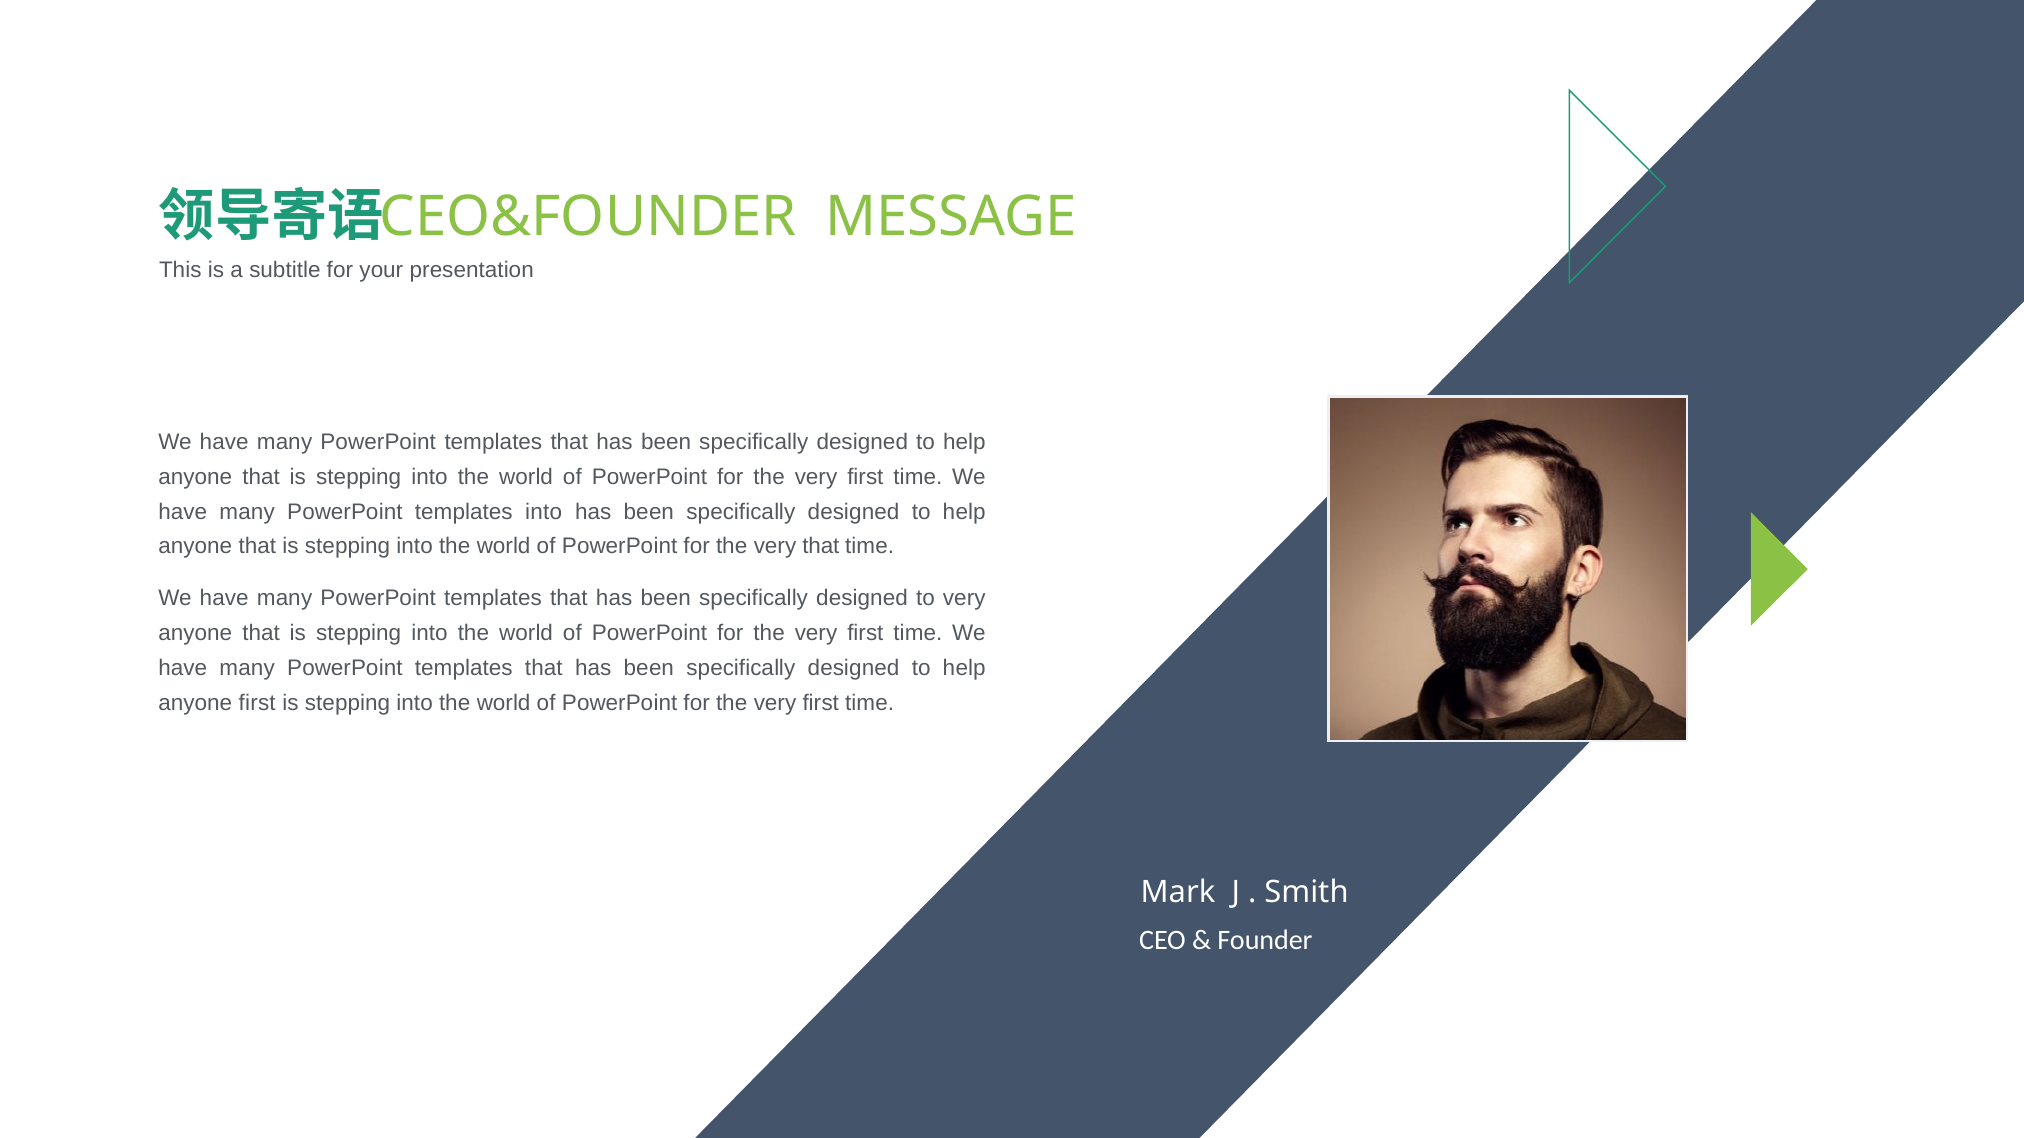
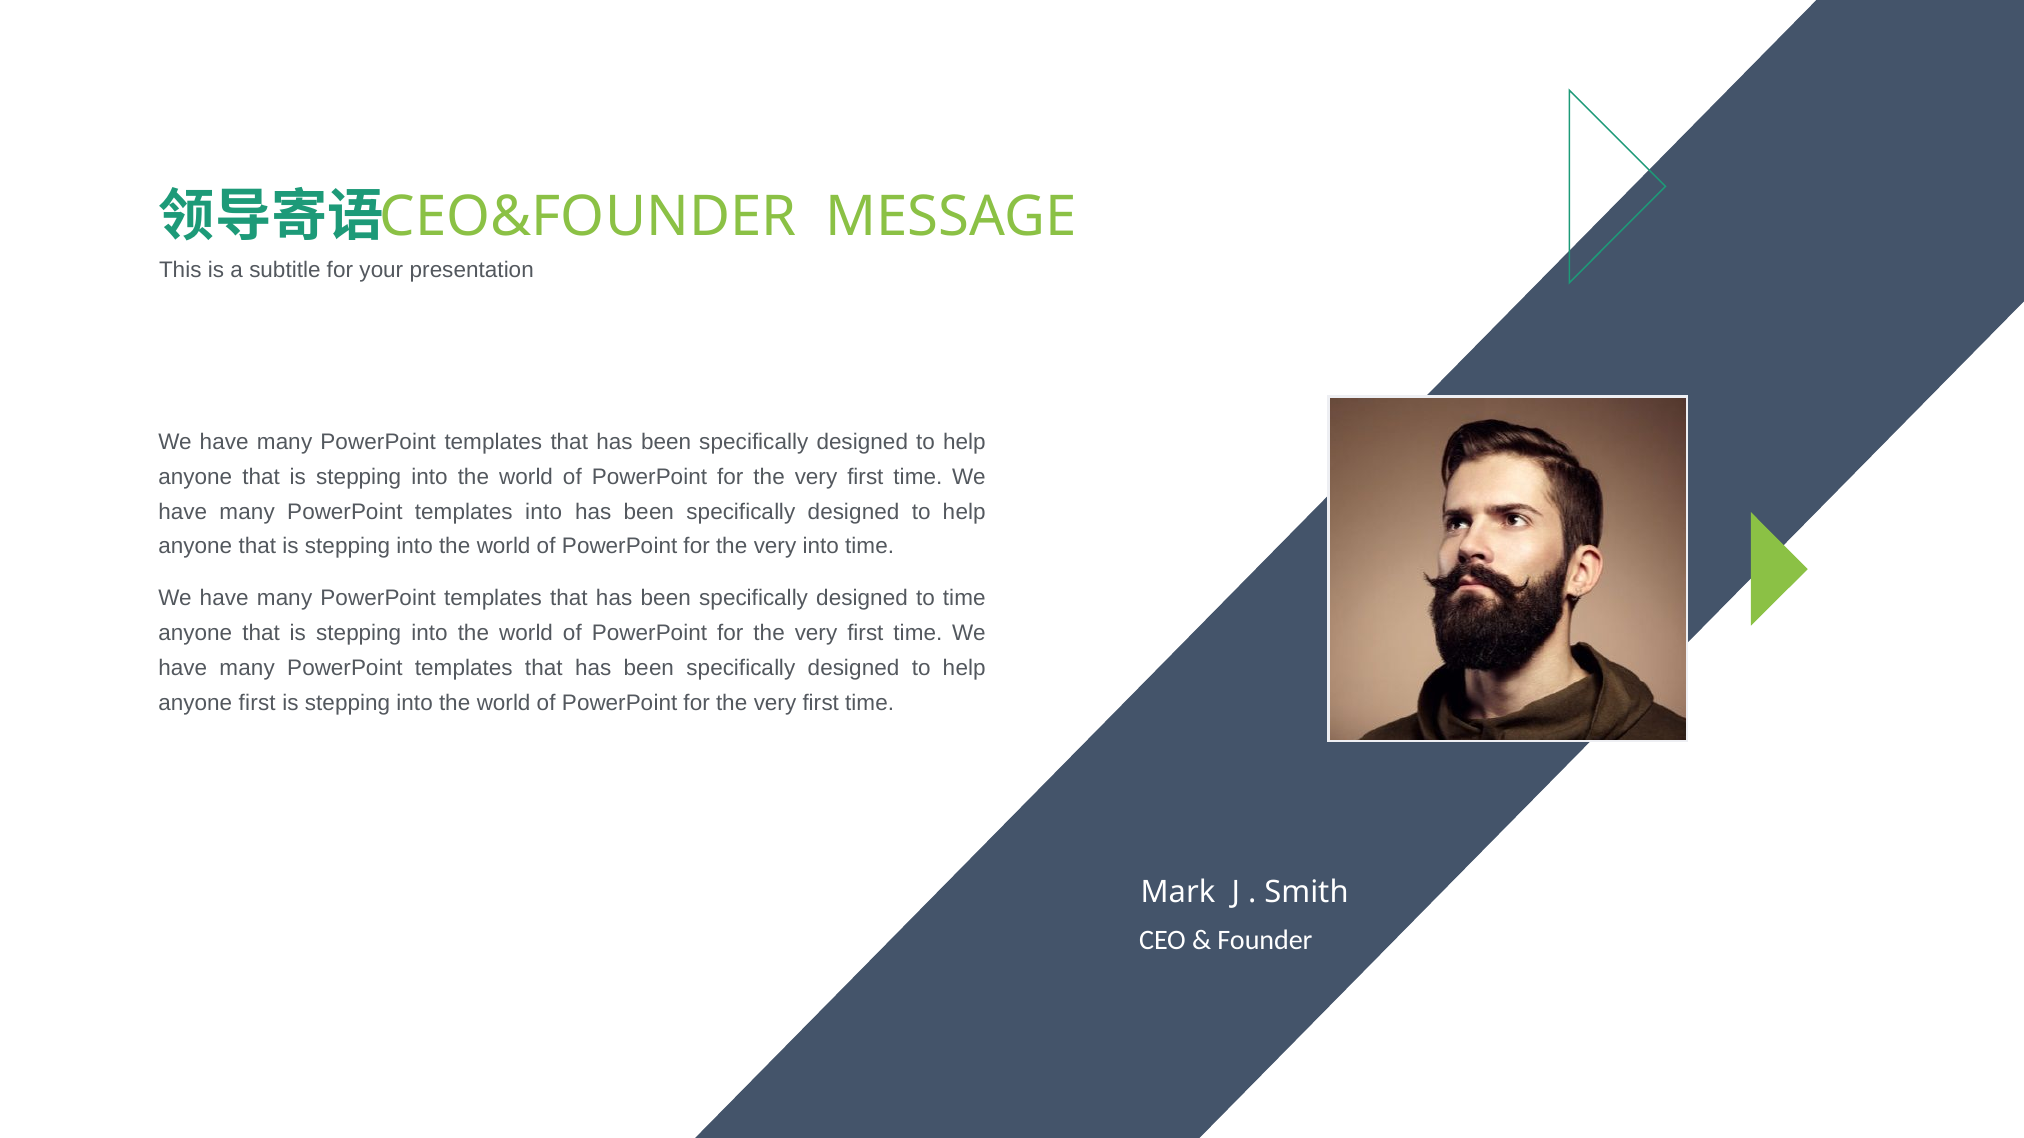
very that: that -> into (821, 547)
to very: very -> time (964, 599)
